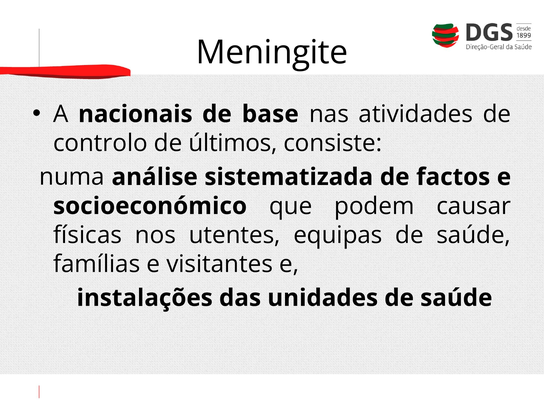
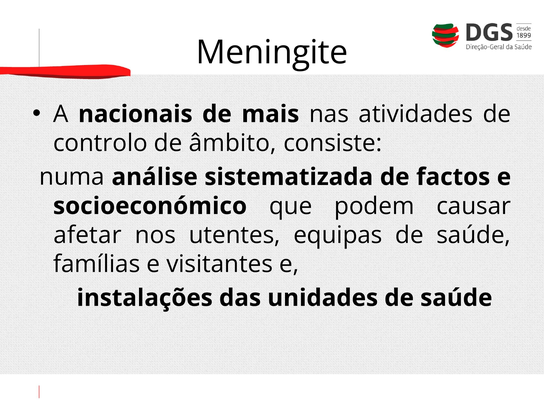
base: base -> mais (270, 114)
últimos: últimos -> âmbito (233, 143)
físicas: físicas -> afetar (87, 235)
